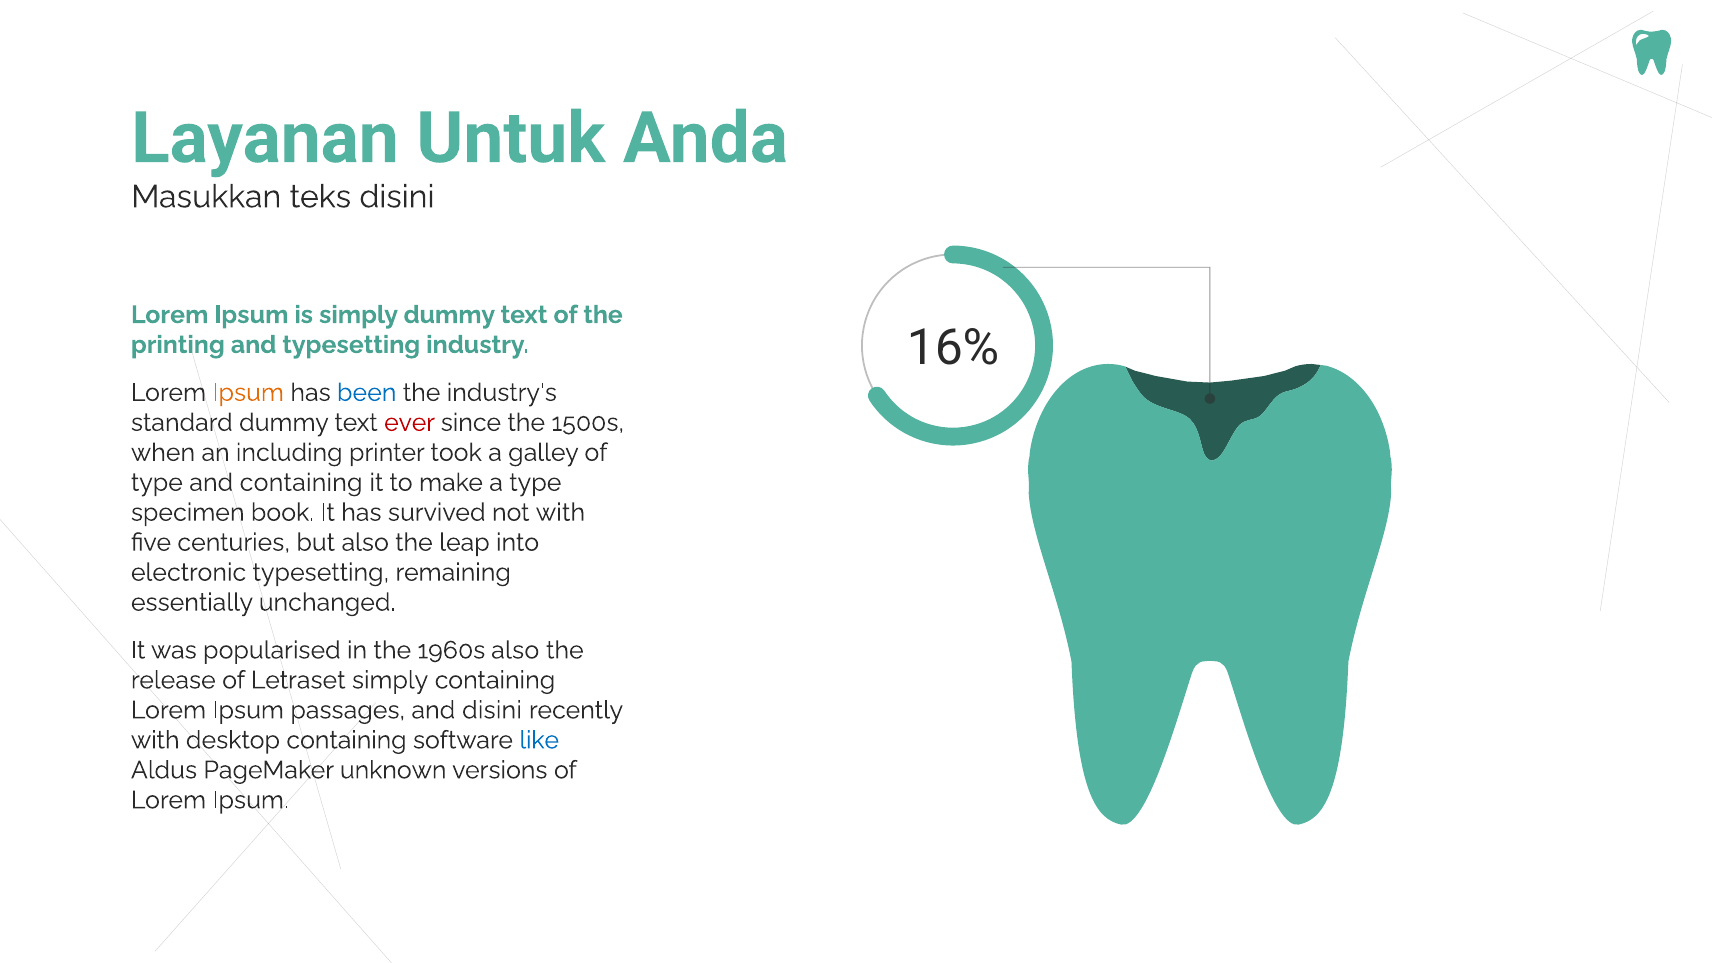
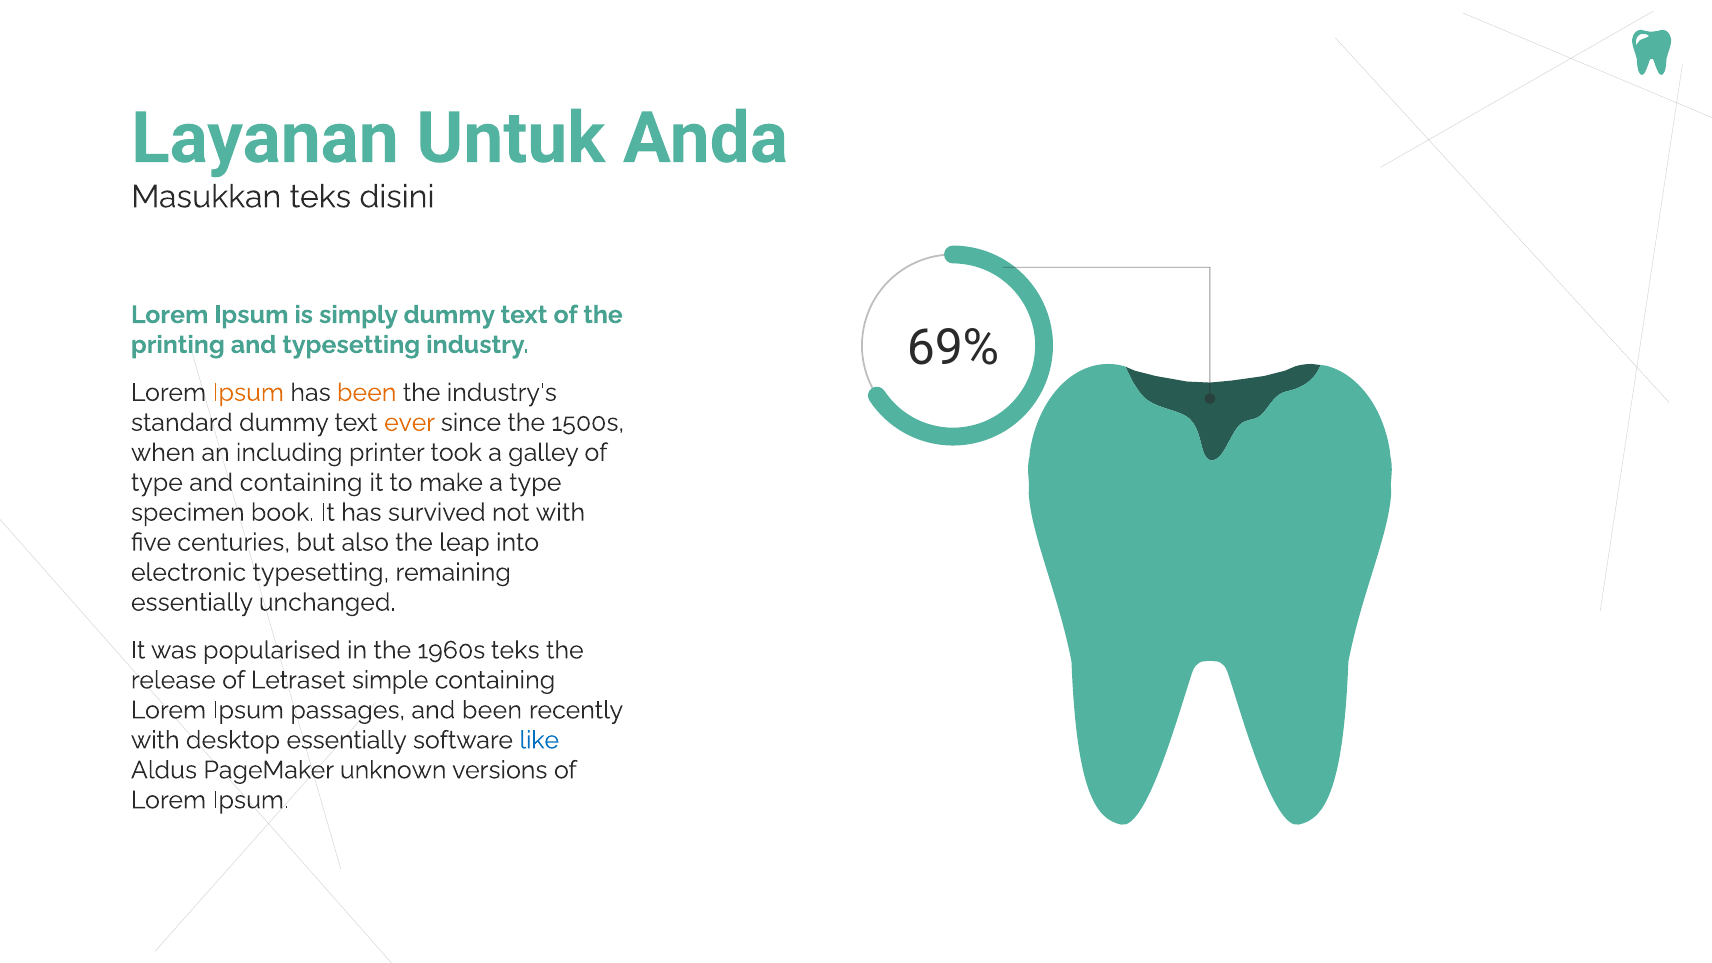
16%: 16% -> 69% (953, 348)
been colour: blue -> orange (367, 393)
ever colour: red -> orange (410, 423)
1960s also: also -> teks (515, 650)
Letraset simply: simply -> simple (390, 680)
and disini: disini -> been (492, 710)
desktop containing: containing -> essentially (347, 740)
